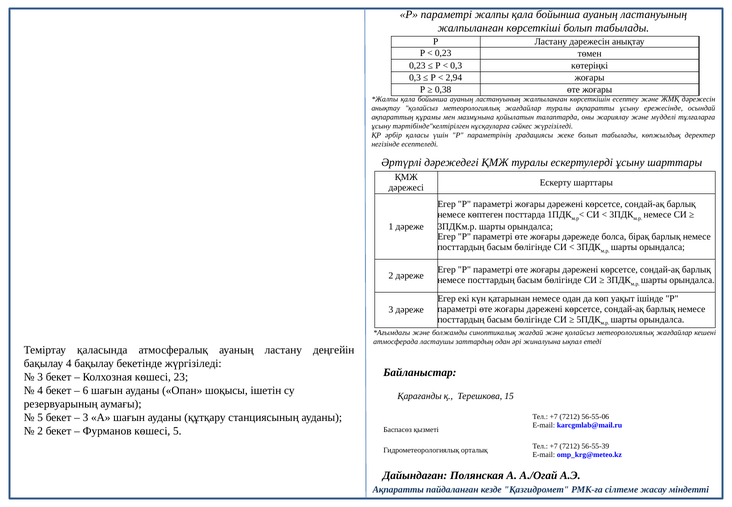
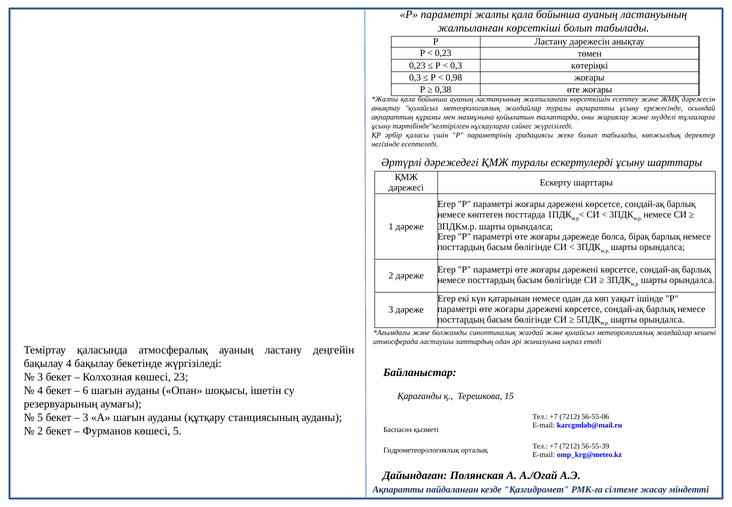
2,94: 2,94 -> 0,98 (454, 77)
